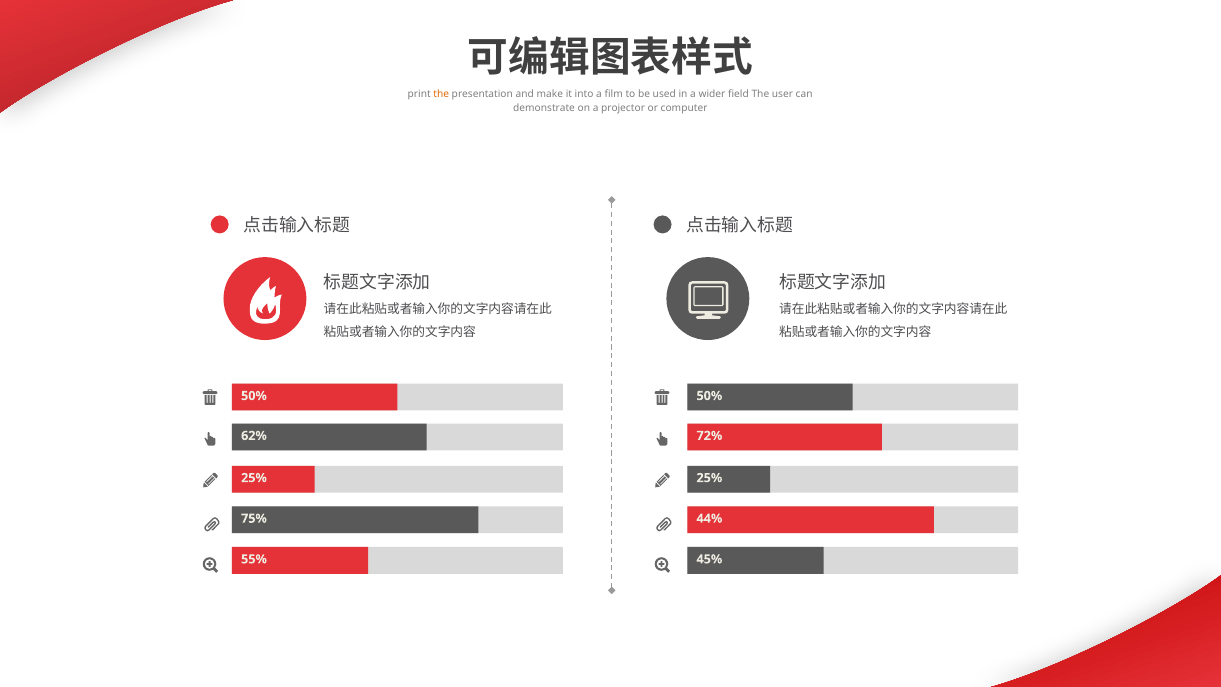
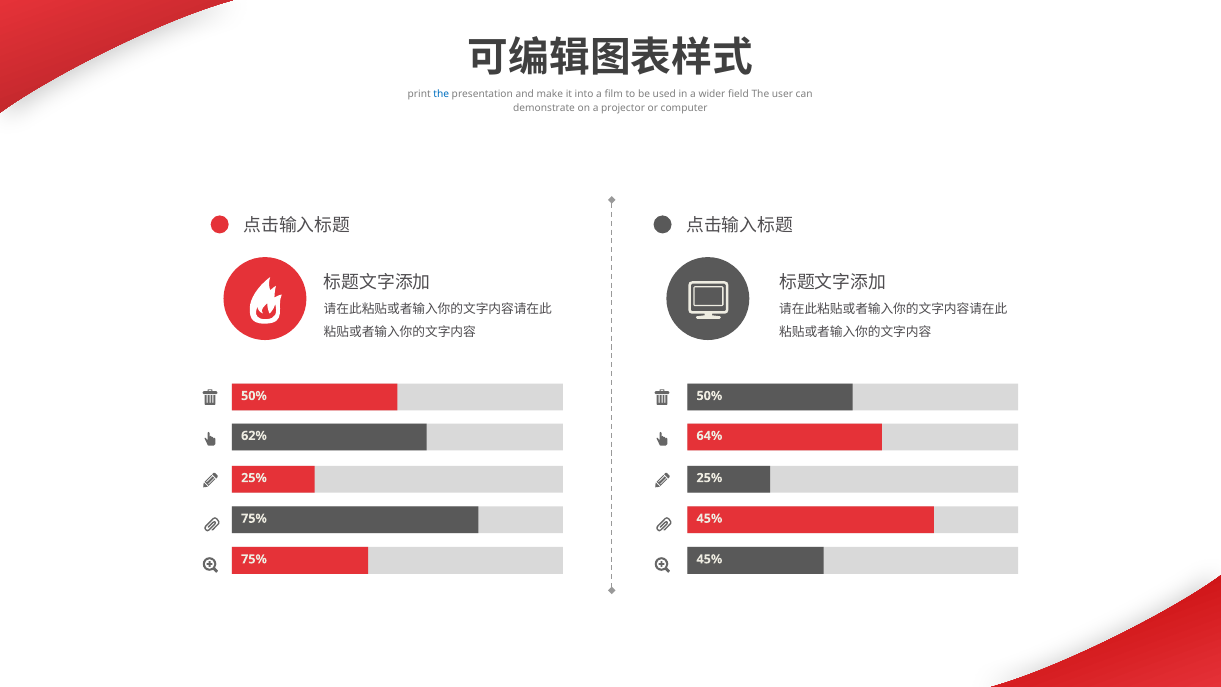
the colour: orange -> blue (441, 94)
72%: 72% -> 64% (709, 436)
44%: 44% -> 45% (709, 518)
55%: 55% -> 75% (254, 559)
